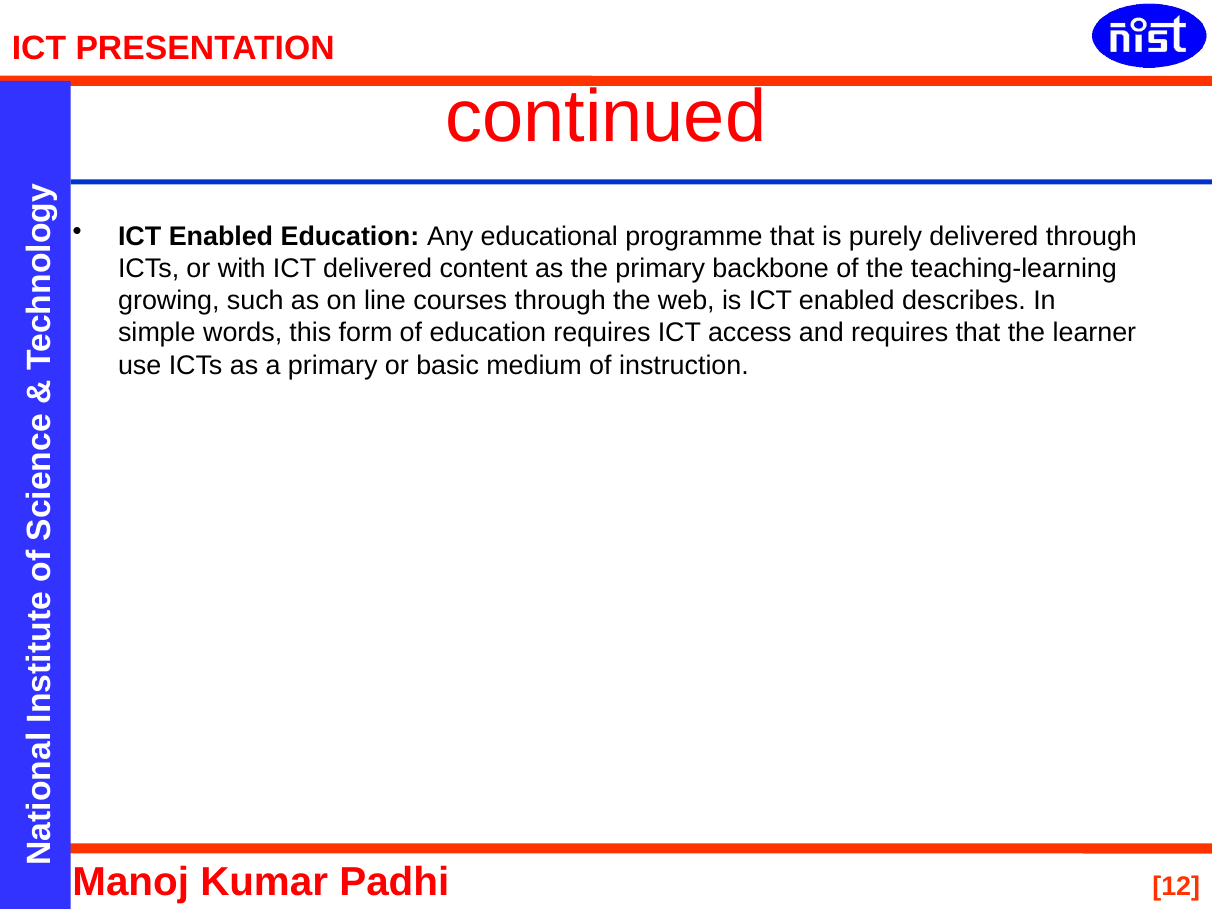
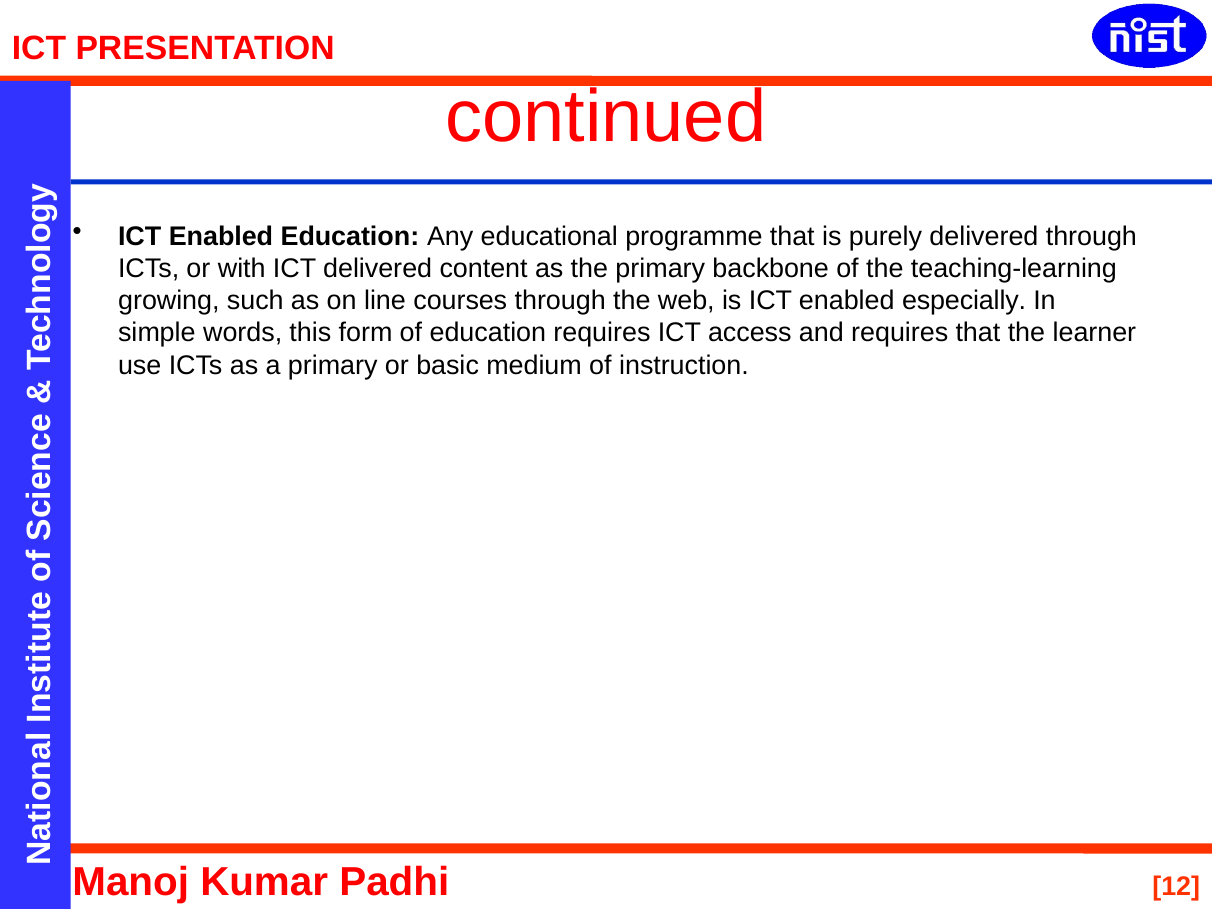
describes: describes -> especially (964, 301)
